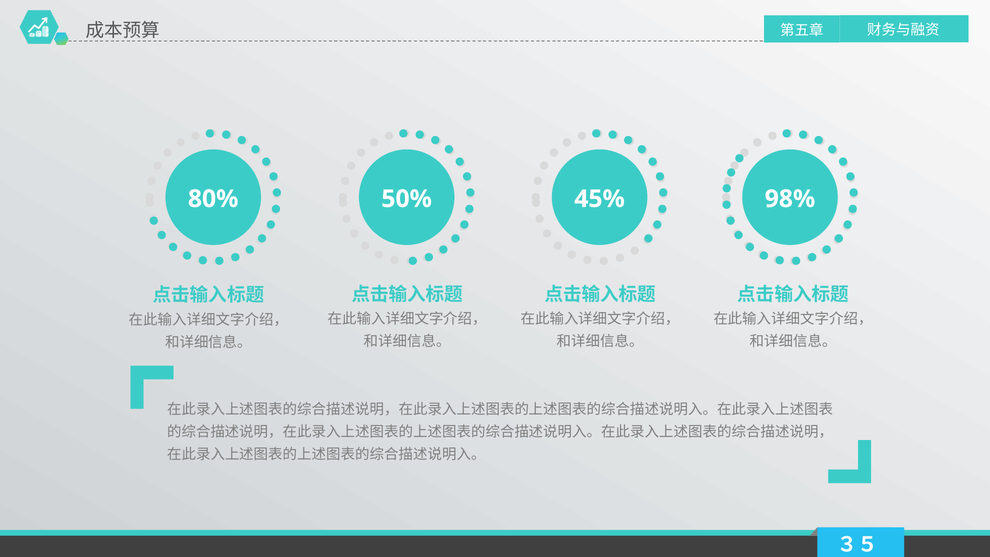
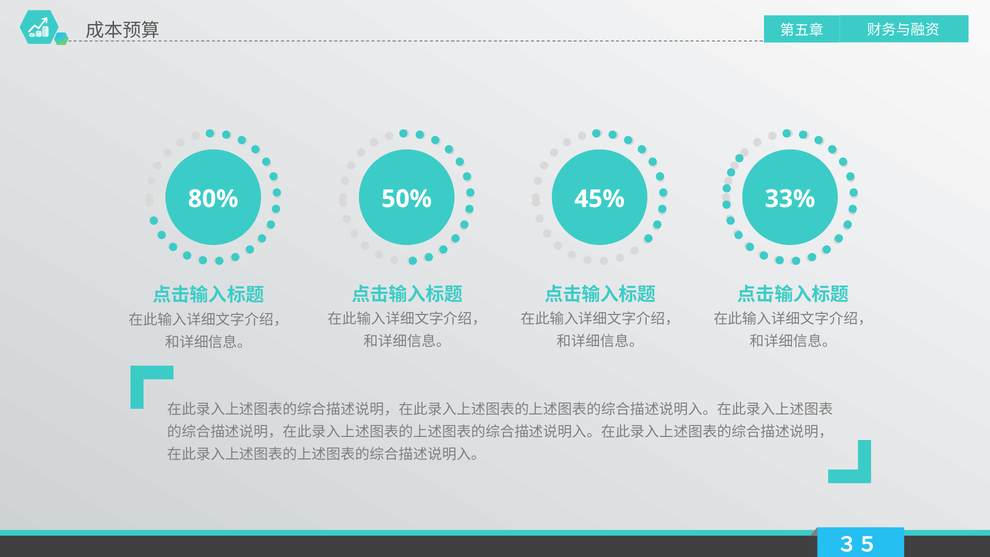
98%: 98% -> 33% (790, 199)
